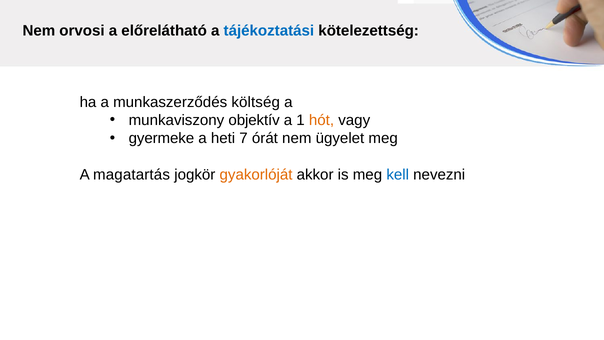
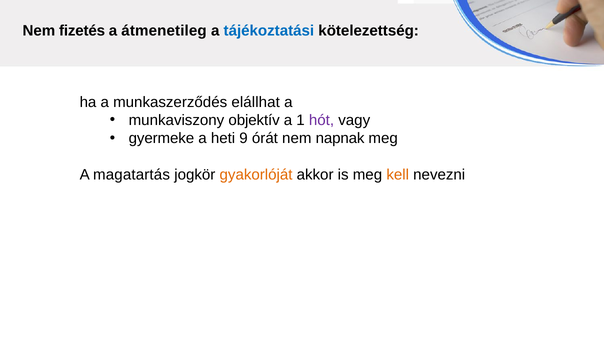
orvosi: orvosi -> fizetés (82, 31)
előrelátható: előrelátható -> átmenetileg (164, 31)
költség: költség -> elállhat (256, 102)
hót colour: orange -> purple (321, 120)
7: 7 -> 9 (244, 138)
ügyelet: ügyelet -> napnak (340, 138)
kell colour: blue -> orange (398, 175)
